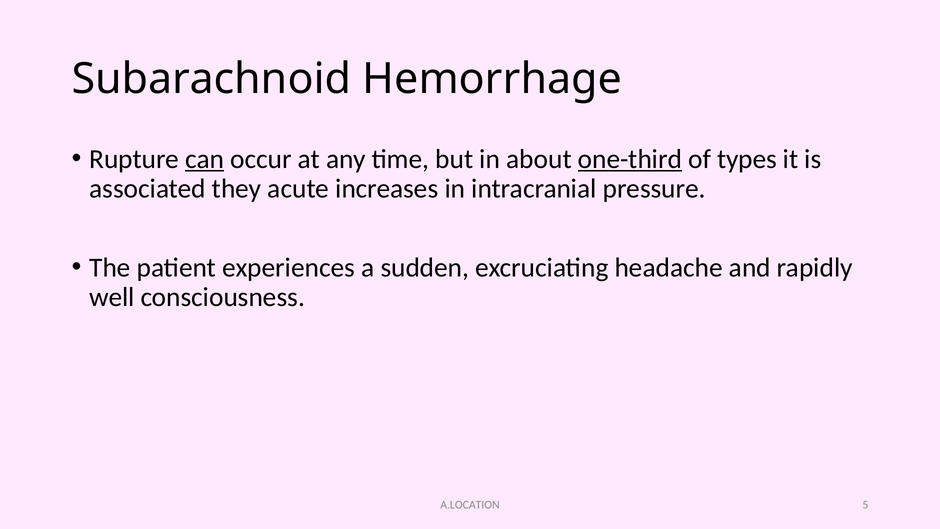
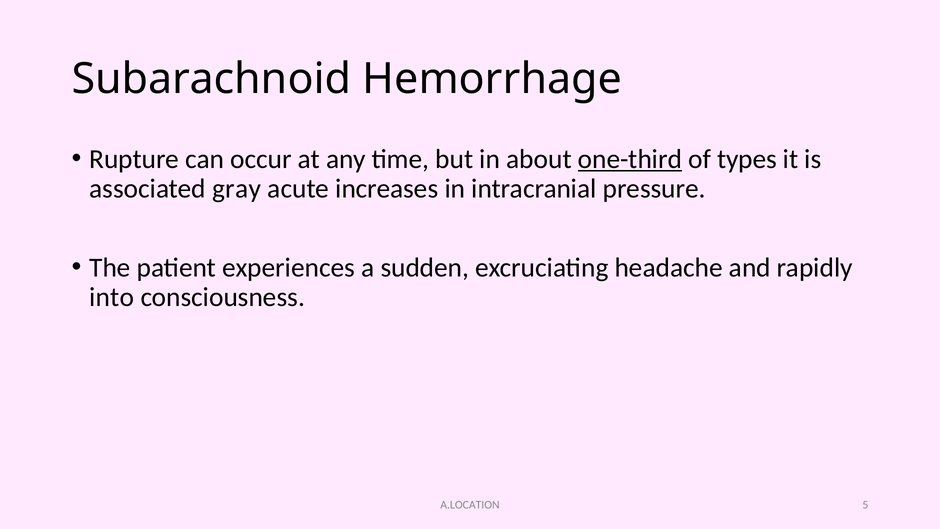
can underline: present -> none (205, 159)
they: they -> gray (237, 189)
well: well -> into (112, 297)
